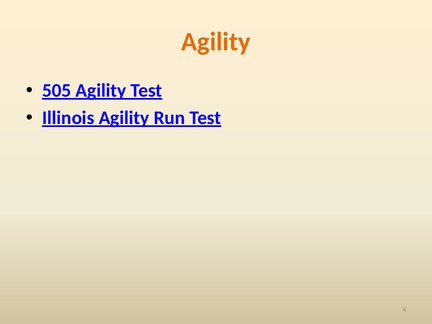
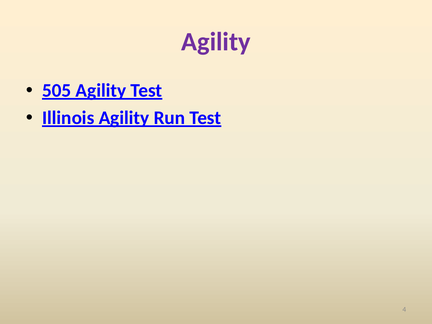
Agility colour: orange -> purple (216, 42)
